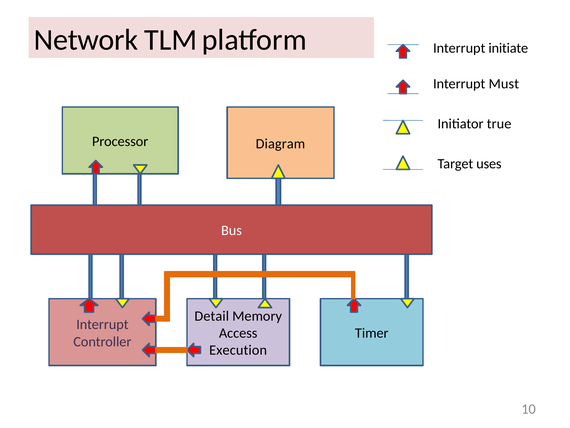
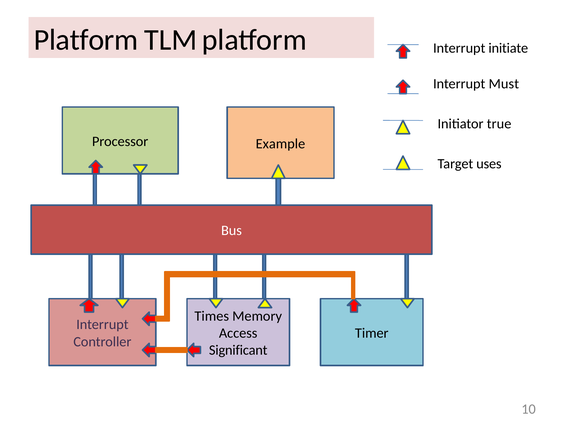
Network: Network -> Platform (86, 40)
Diagram: Diagram -> Example (280, 143)
Detail: Detail -> Times (212, 316)
Execution: Execution -> Significant (238, 350)
